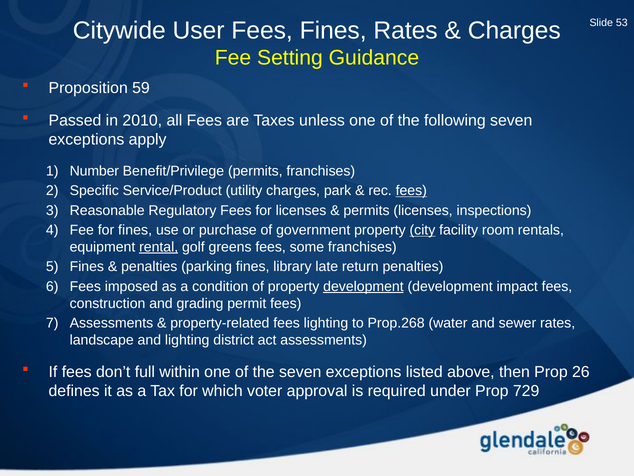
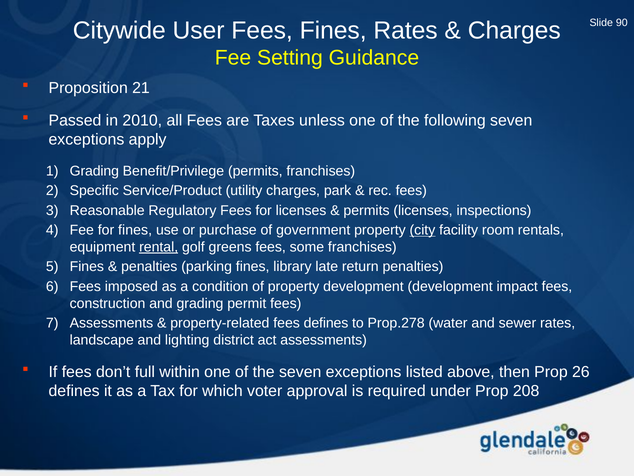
53: 53 -> 90 (622, 23)
59: 59 -> 21 (141, 88)
Number: Number -> Grading (94, 171)
fees underline: present -> none (411, 190)
development underline: present -> none (363, 286)
fees lighting: lighting -> defines (326, 323)
Prop.268: Prop.268 -> Prop.278 (396, 323)
729: 729 -> 208 (526, 391)
